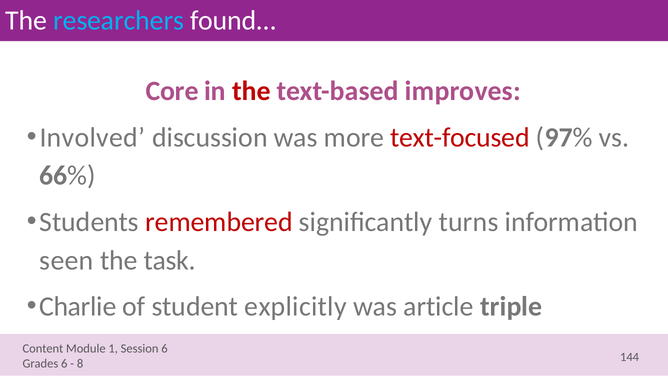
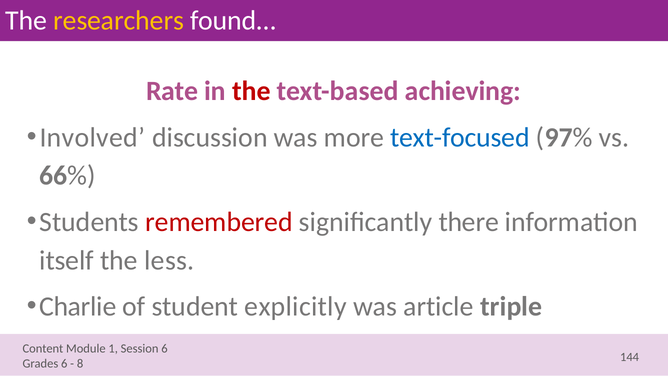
researchers colour: light blue -> yellow (119, 21)
Core: Core -> Rate (172, 91)
improves: improves -> achieving (463, 91)
text-focused colour: red -> blue (460, 138)
turns: turns -> there (469, 222)
seen: seen -> itself (67, 260)
task: task -> less (169, 260)
